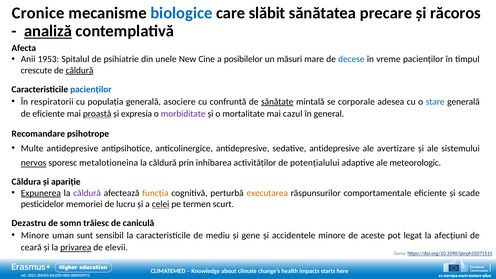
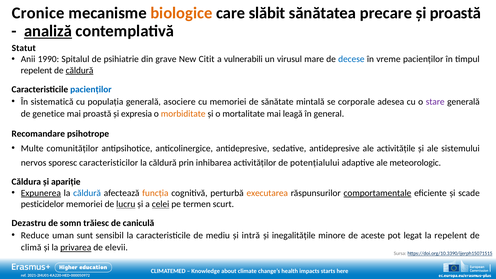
biologice colour: blue -> orange (181, 13)
și răcoros: răcoros -> proastă (456, 13)
Afecta: Afecta -> Statut (24, 48)
1953: 1953 -> 1990 (48, 59)
unele: unele -> grave (166, 59)
Cine: Cine -> Citit (207, 59)
posibilelor: posibilelor -> vulnerabili (243, 59)
măsuri: măsuri -> virusul (289, 59)
crescute: crescute -> repelent (36, 70)
respiratorii: respiratorii -> sistematică (52, 102)
cu confruntă: confruntă -> memoriei (228, 102)
sănătate underline: present -> none (277, 102)
stare colour: blue -> purple (435, 102)
de eficiente: eficiente -> genetice (49, 114)
proastă underline: present -> none (97, 114)
morbiditate colour: purple -> orange (183, 114)
cazul: cazul -> leagă (293, 114)
Multe antidepresive: antidepresive -> comunităților (72, 148)
avertizare: avertizare -> activitățile (396, 148)
nervos underline: present -> none (34, 163)
metalotioneina: metalotioneina -> caracteristicilor (109, 163)
căldură colour: purple -> blue (87, 193)
comportamentale underline: none -> present (377, 193)
lucru underline: none -> present (126, 204)
Minore: Minore -> Reduce (35, 235)
gene: gene -> intră (251, 235)
accidentele: accidentele -> inegalitățile (294, 235)
la afecțiuni: afecțiuni -> repelent (451, 235)
ceară: ceară -> climă (31, 248)
